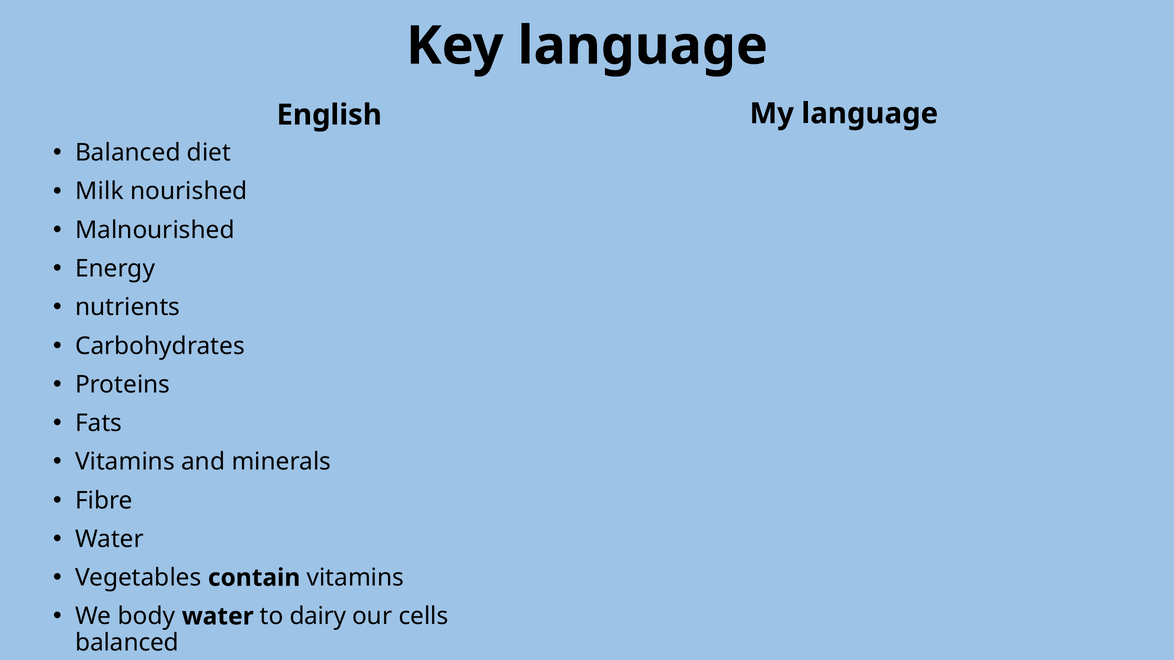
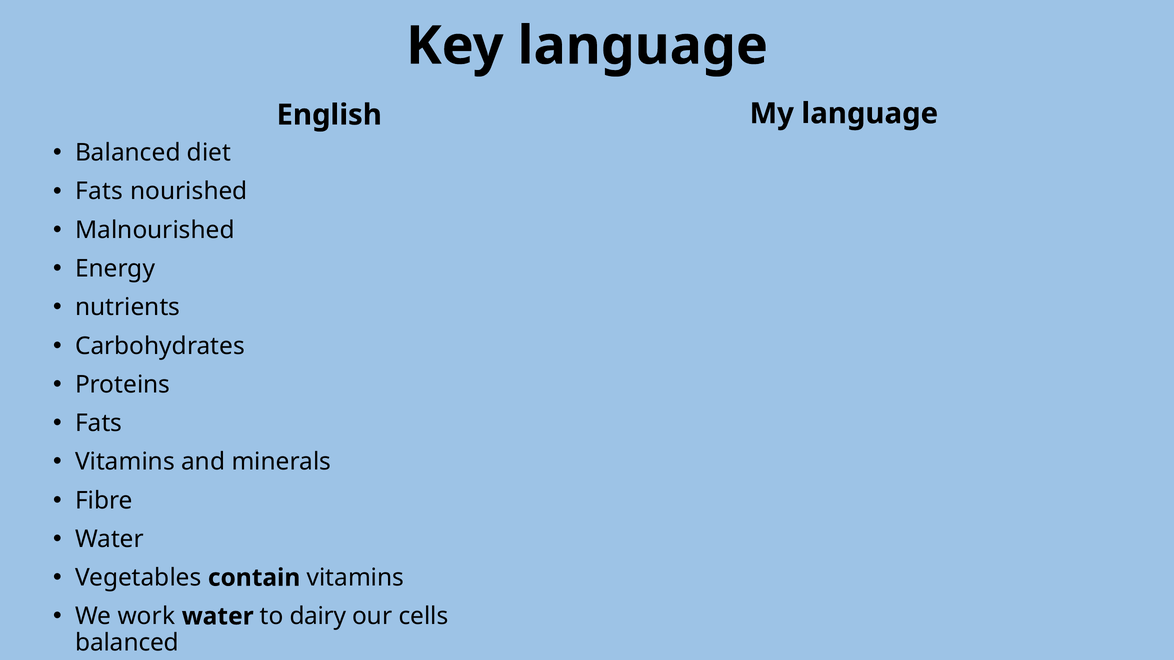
Milk: Milk -> Fats (99, 192)
body: body -> work (146, 617)
